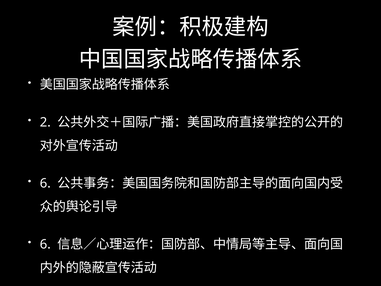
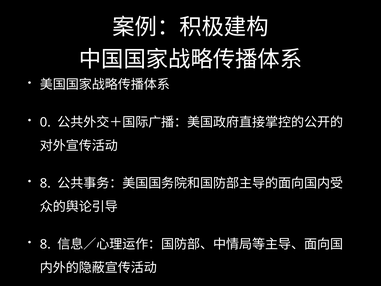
2: 2 -> 0 (45, 122)
6: 6 -> 8 (45, 183)
6: 6 -> 8 (45, 244)
